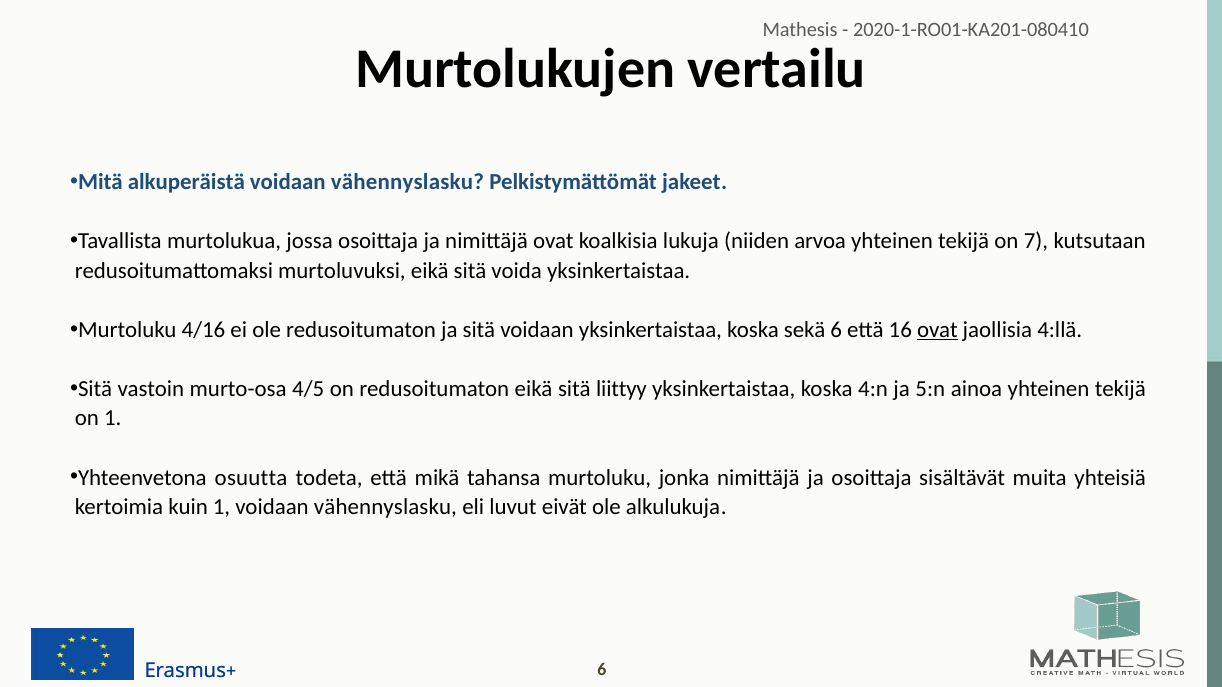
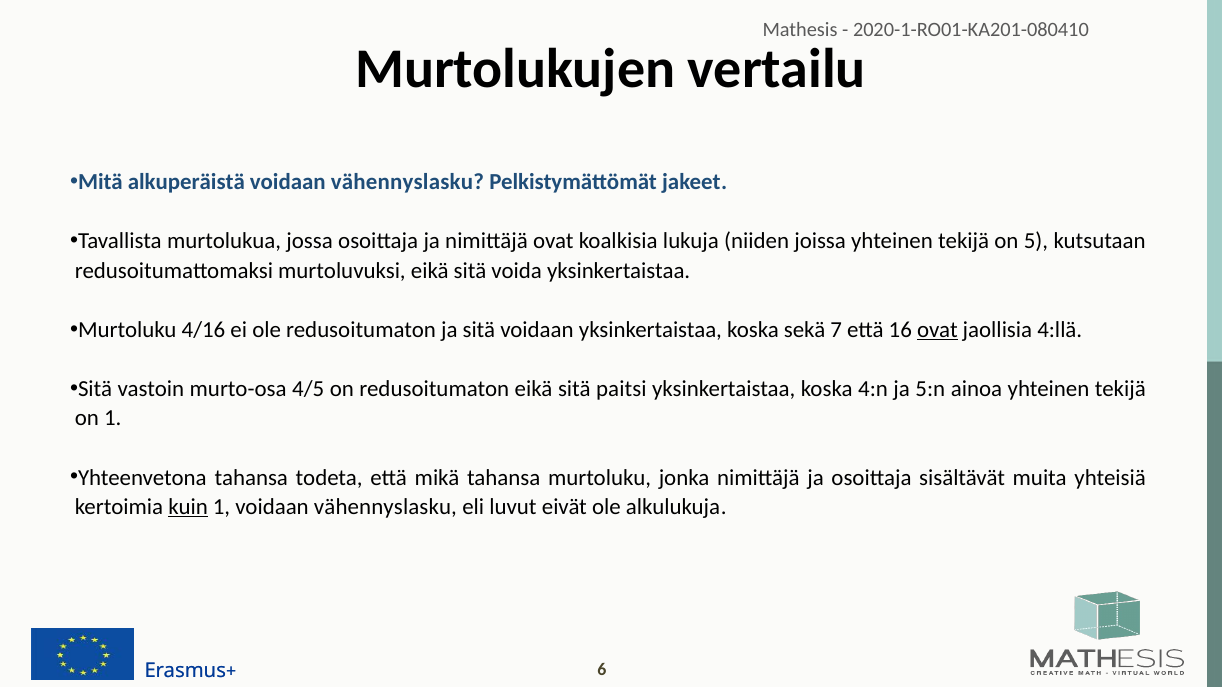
arvoa: arvoa -> joissa (820, 241)
7: 7 -> 5 (1036, 241)
sekä 6: 6 -> 7 (836, 330)
liittyy: liittyy -> paitsi (621, 389)
Yhteenvetona osuutta: osuutta -> tahansa (251, 478)
kuin underline: none -> present (188, 507)
